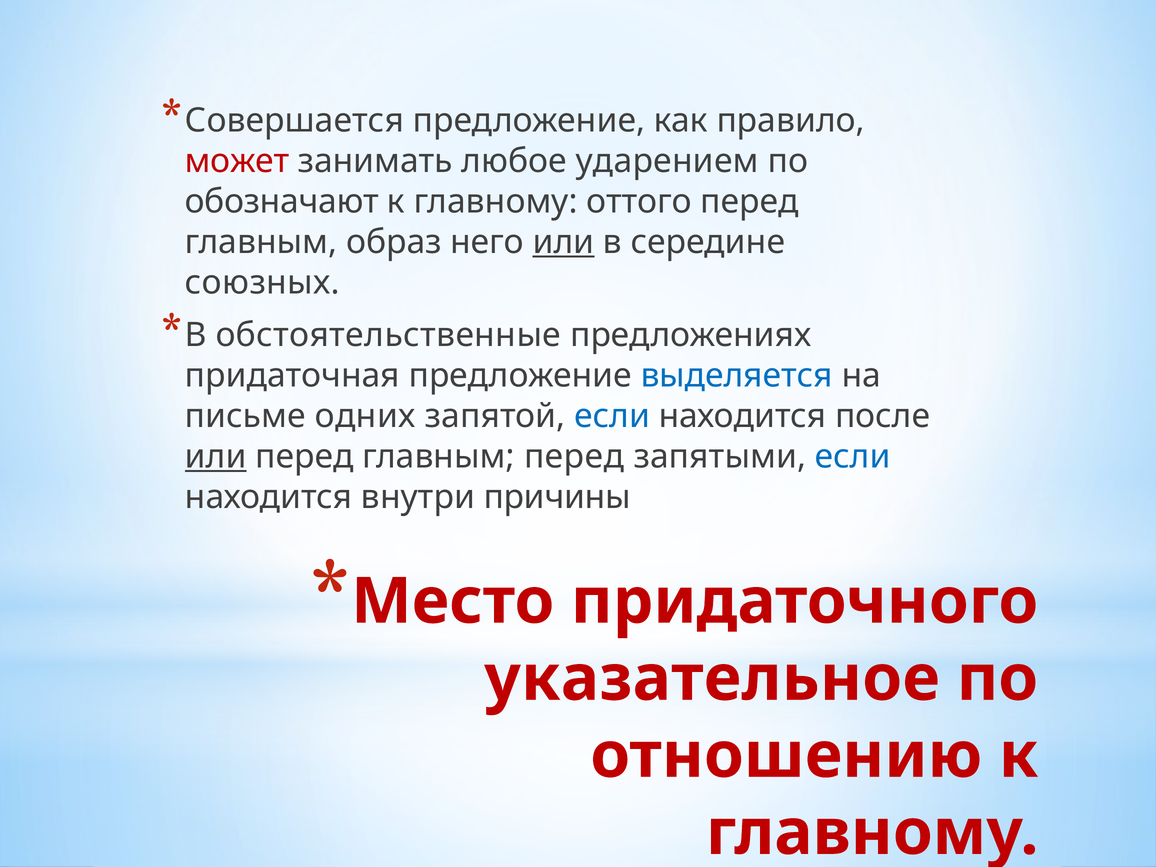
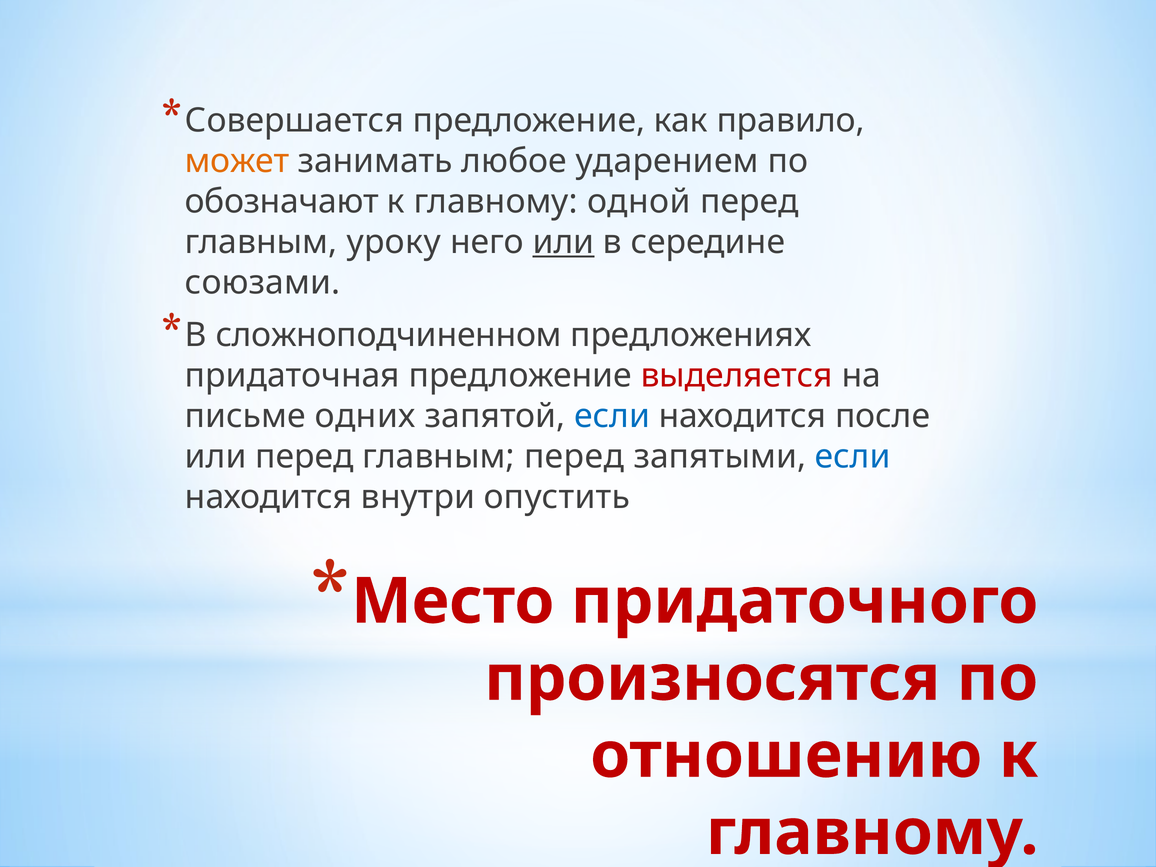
может colour: red -> orange (237, 161)
оттого: оттого -> одной (639, 202)
образ: образ -> уроку (394, 242)
союзных: союзных -> союзами (263, 283)
обстоятельственные: обстоятельственные -> сложноподчиненном (389, 335)
выделяется colour: blue -> red (737, 375)
или underline: present -> none (216, 456)
причины: причины -> опустить (557, 497)
указательное: указательное -> произносятся (712, 679)
